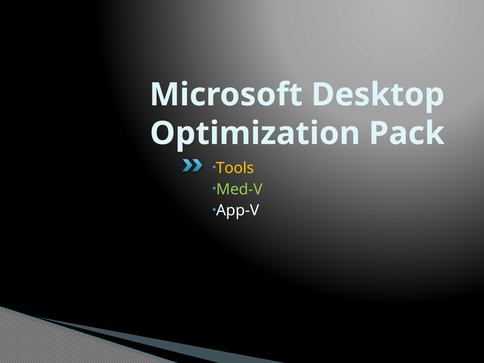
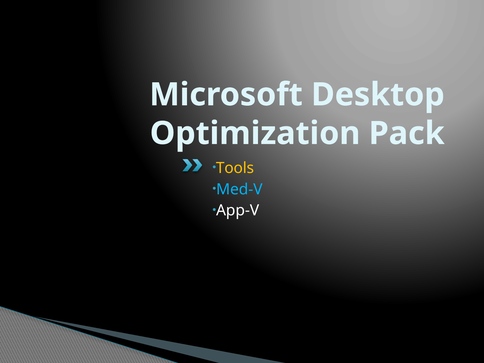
Med-V colour: light green -> light blue (239, 189)
